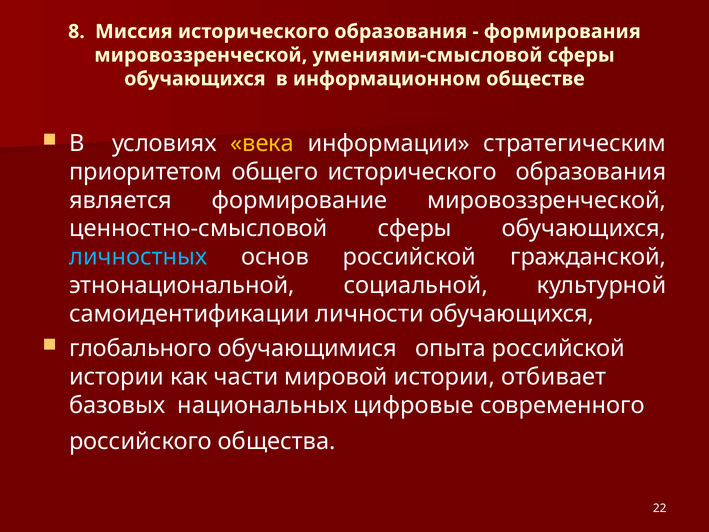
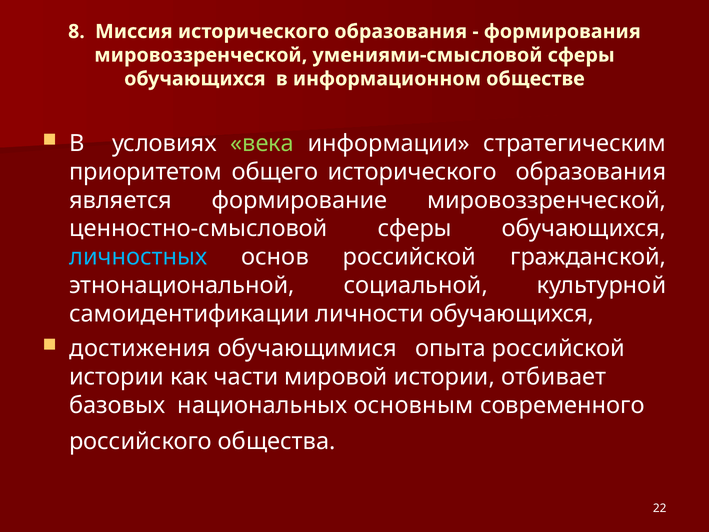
века colour: yellow -> light green (262, 143)
глобального: глобального -> достижения (140, 348)
цифровые: цифровые -> основным (414, 405)
